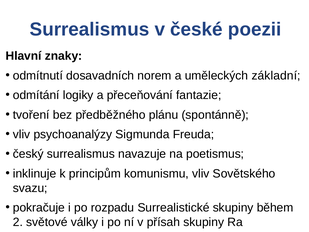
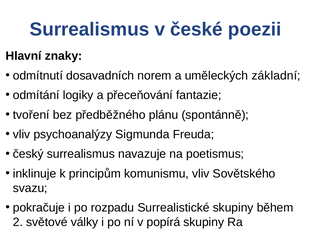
přísah: přísah -> popírá (163, 222)
